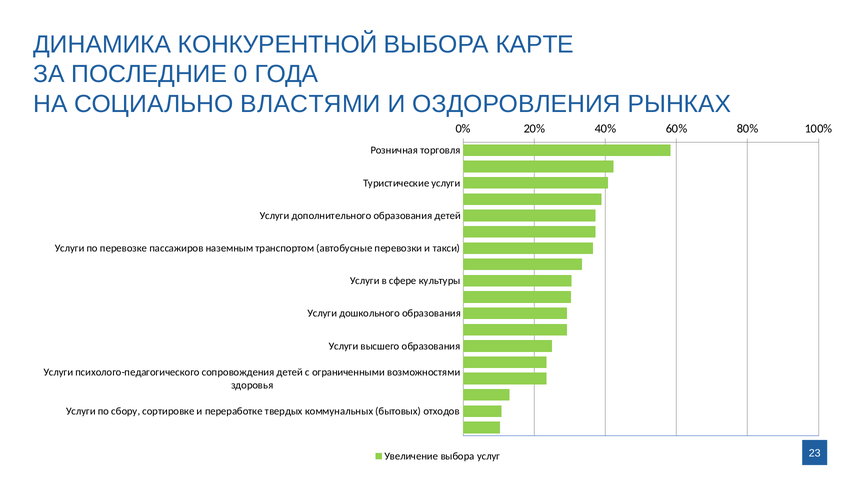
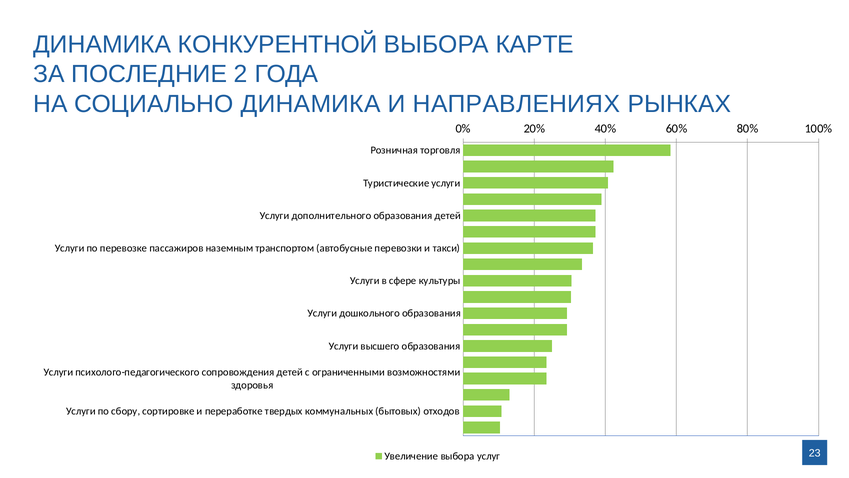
0: 0 -> 2 (241, 74)
СОЦИАЛЬНО ВЛАСТЯМИ: ВЛАСТЯМИ -> ДИНАМИКА (311, 104)
ОЗДОРОВЛЕНИЯ: ОЗДОРОВЛЕНИЯ -> НАПРАВЛЕНИЯХ (516, 104)
